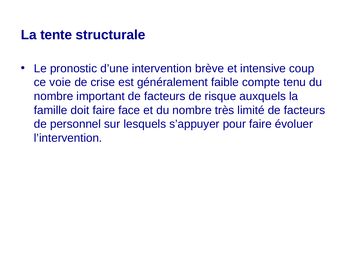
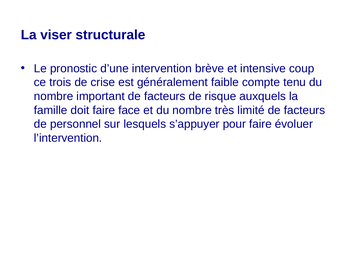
tente: tente -> viser (56, 35)
voie: voie -> trois (60, 82)
